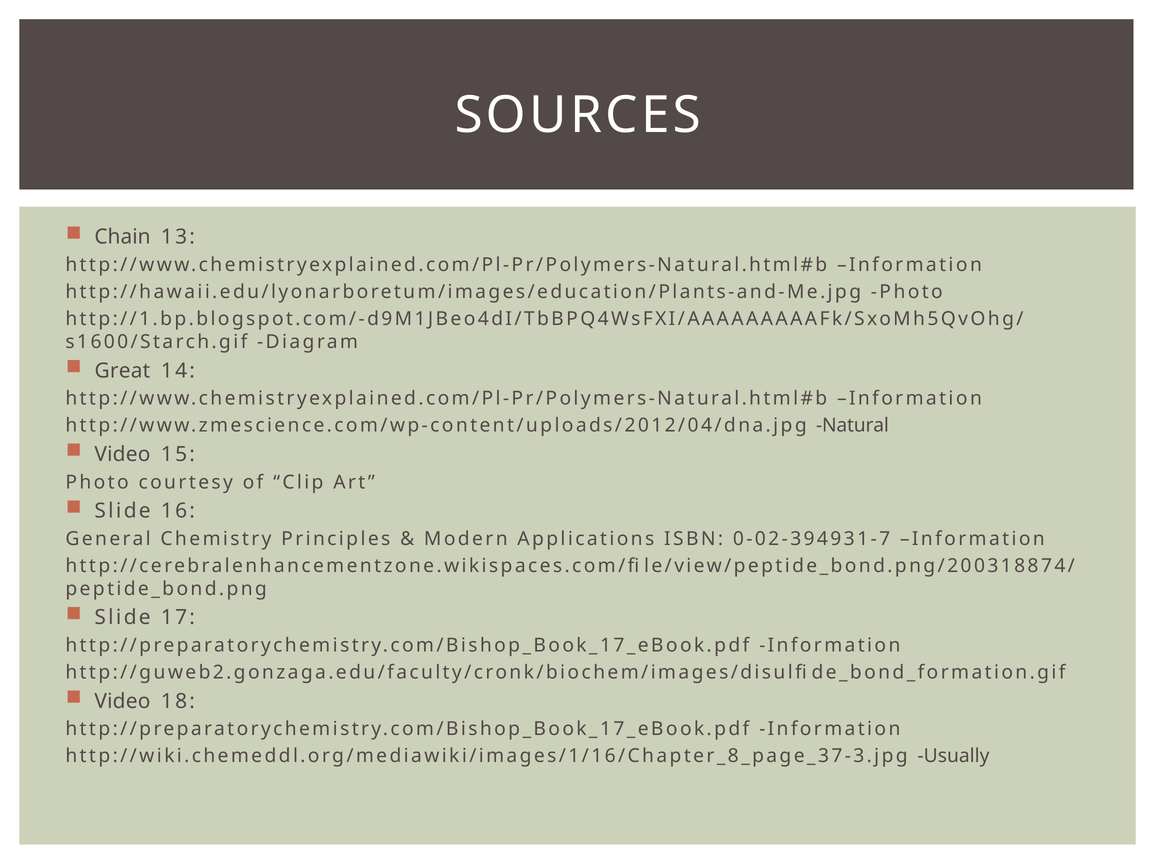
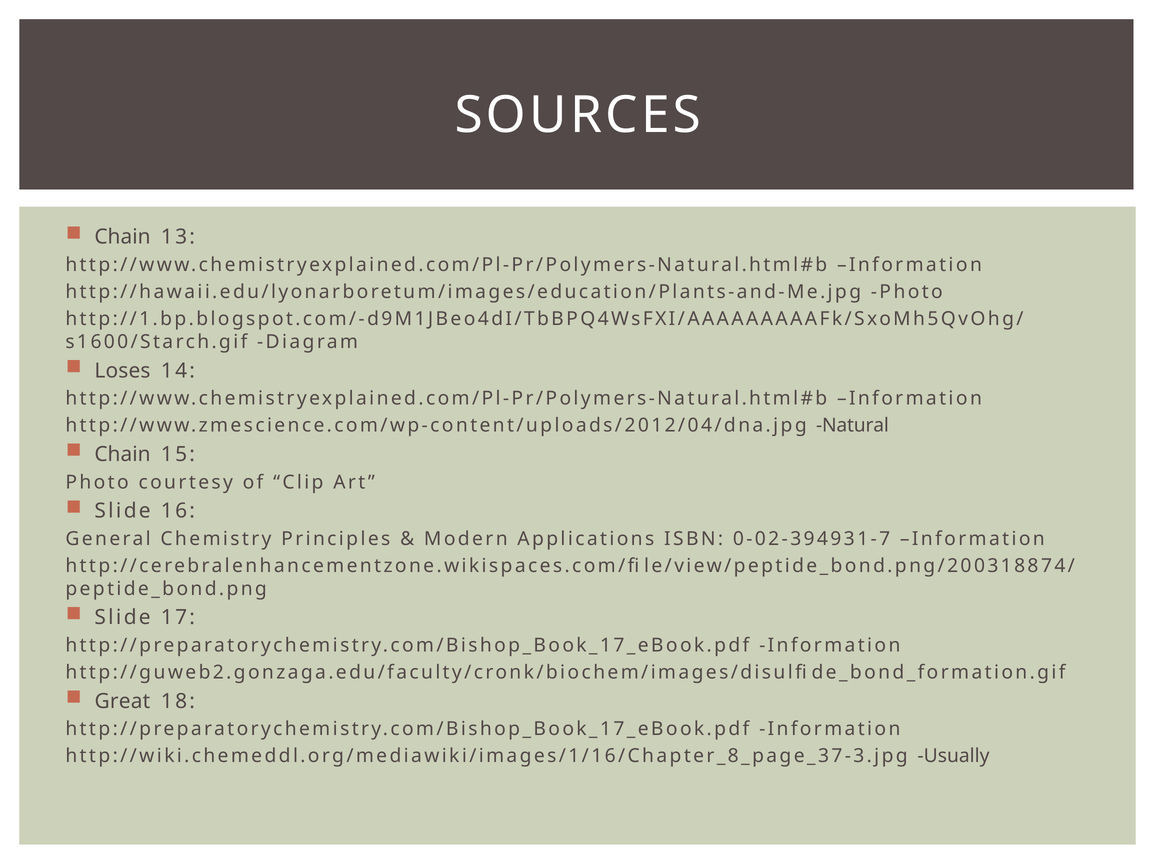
Great: Great -> Loses (122, 371)
Video: Video -> Chain (123, 454)
Video: Video -> Great (122, 701)
